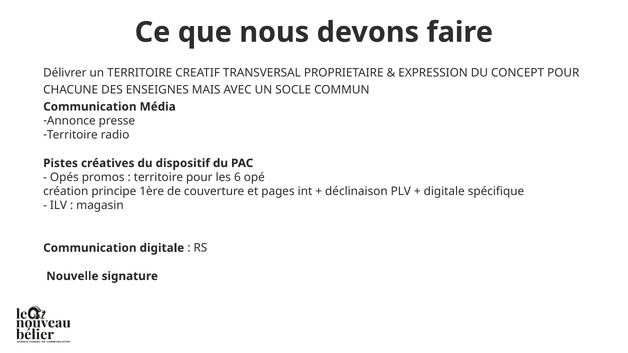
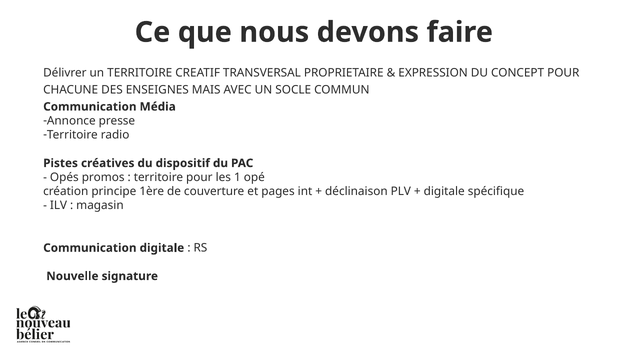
6: 6 -> 1 (237, 177)
